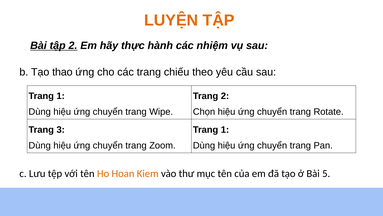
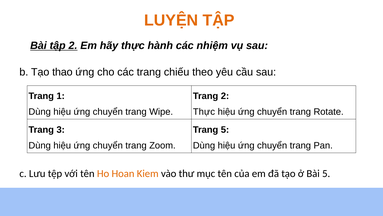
Chọn: Chọn -> Thực (204, 111)
1: 1 -> 5 (225, 129)
